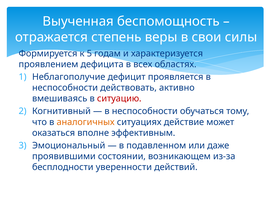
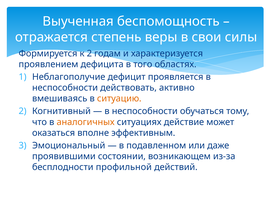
к 5: 5 -> 2 (89, 53)
всех: всех -> того (143, 64)
ситуацию colour: red -> orange (119, 98)
уверенности: уверенности -> профильной (124, 167)
